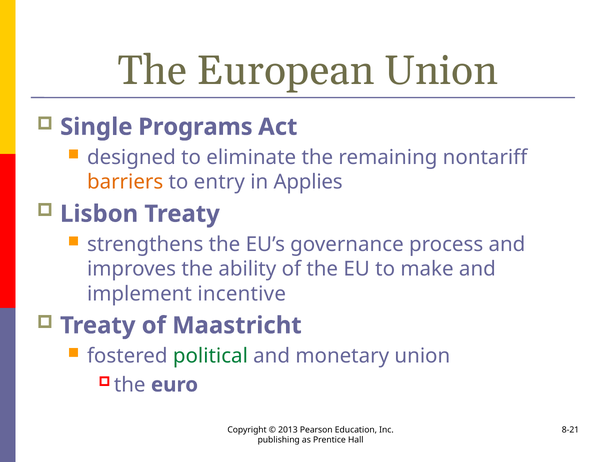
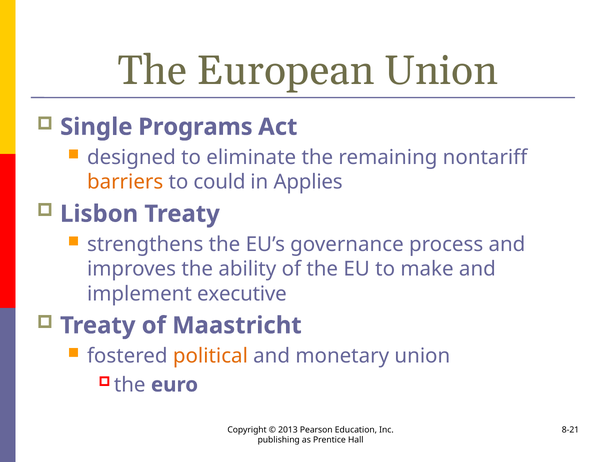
entry: entry -> could (219, 182)
incentive: incentive -> executive (242, 294)
political colour: green -> orange (210, 356)
